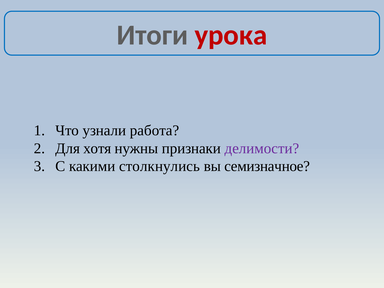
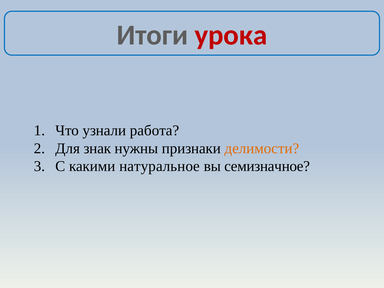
хотя: хотя -> знак (97, 148)
делимости colour: purple -> orange (262, 148)
столкнулись: столкнулись -> натуральное (160, 166)
